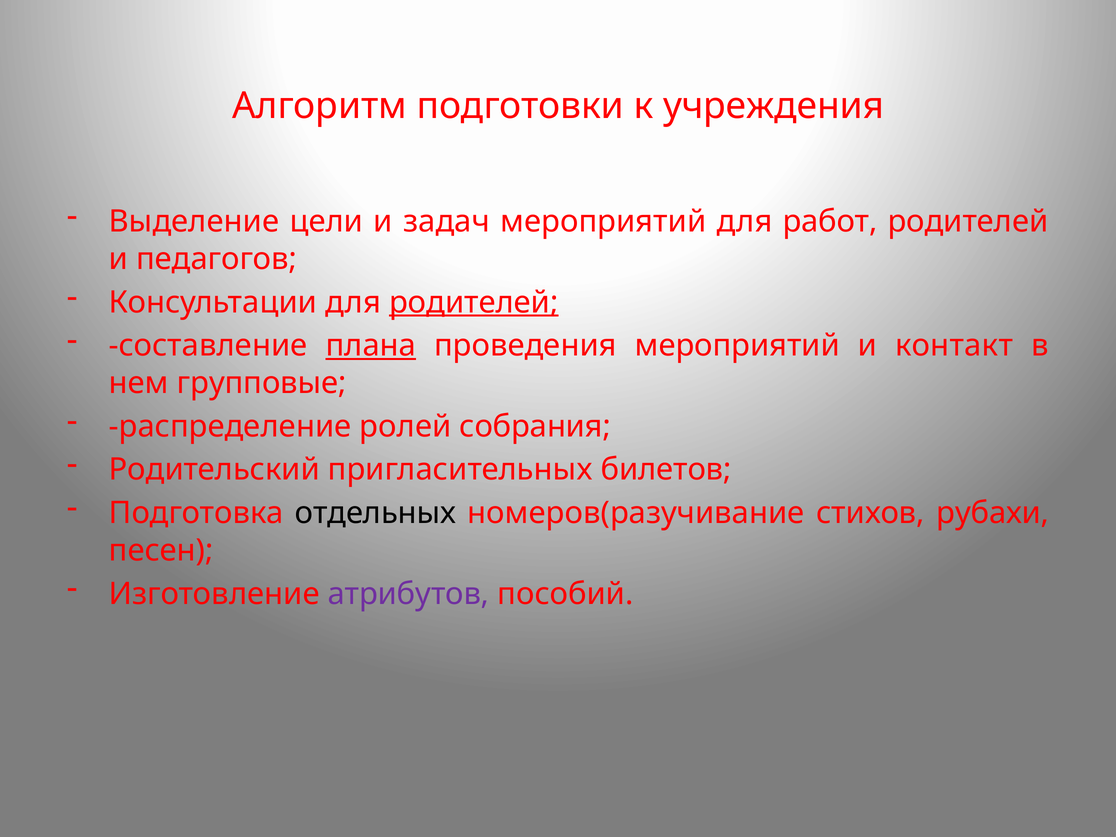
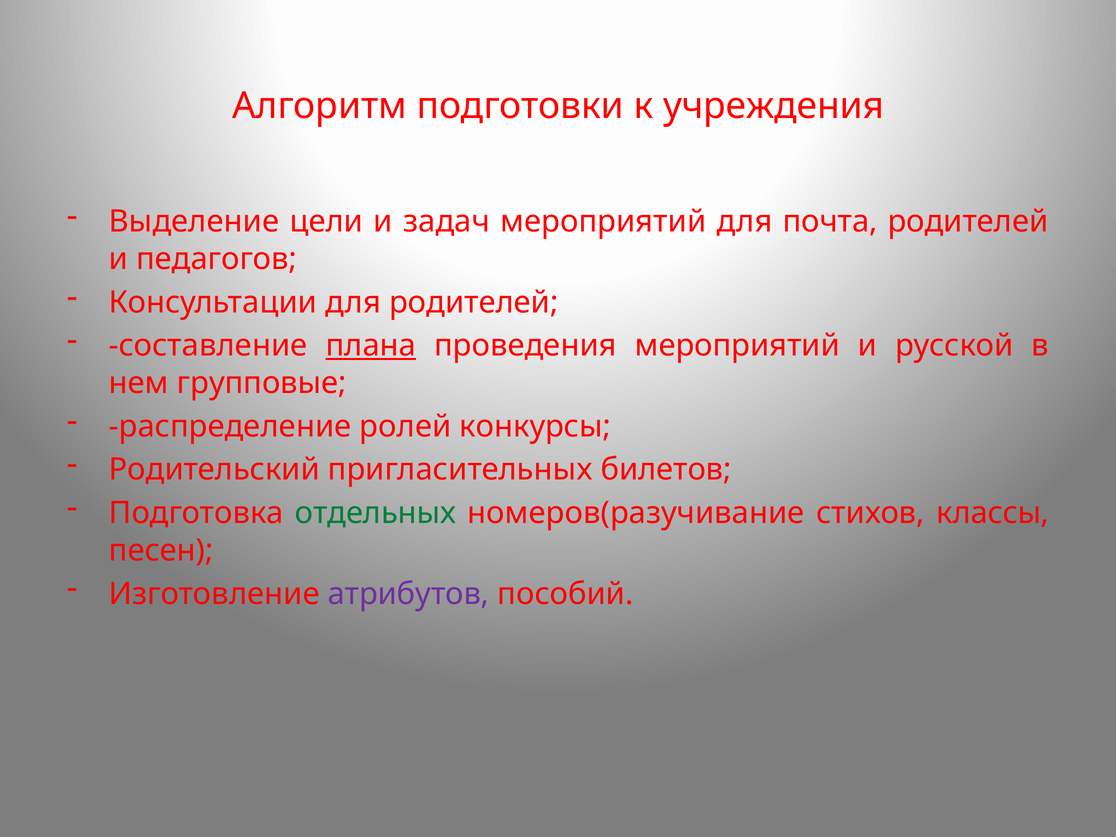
работ: работ -> почта (830, 222)
родителей underline: present -> none (474, 302)
контакт: контакт -> русской (954, 346)
собрания: собрания -> конкурсы (535, 426)
отдельных colour: black -> green (375, 513)
рубахи: рубахи -> классы (993, 513)
